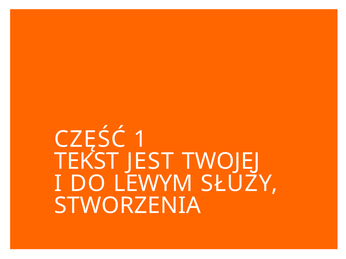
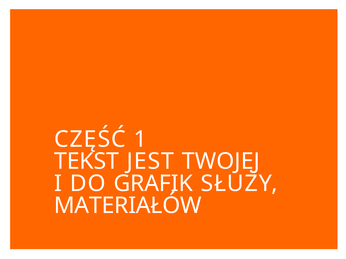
LEWYM: LEWYM -> GRAFIK (153, 184)
STWORZENIA: STWORZENIA -> MATERIAŁÓW (128, 206)
